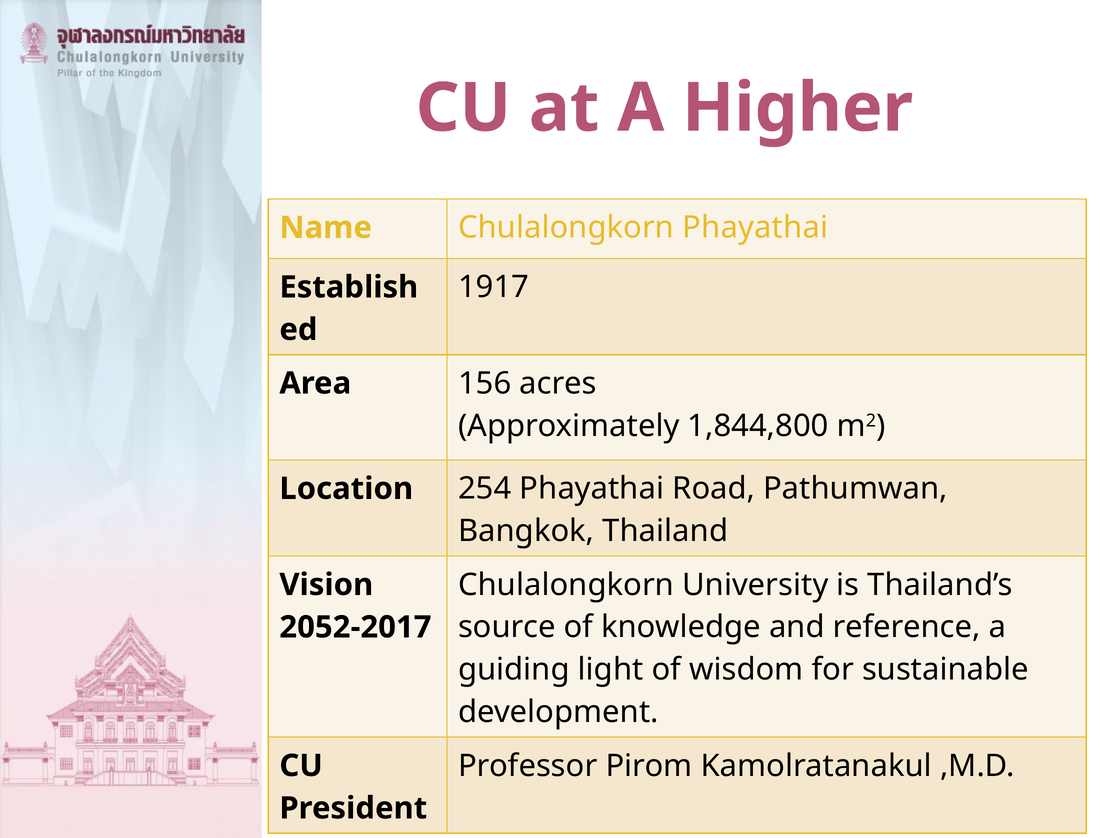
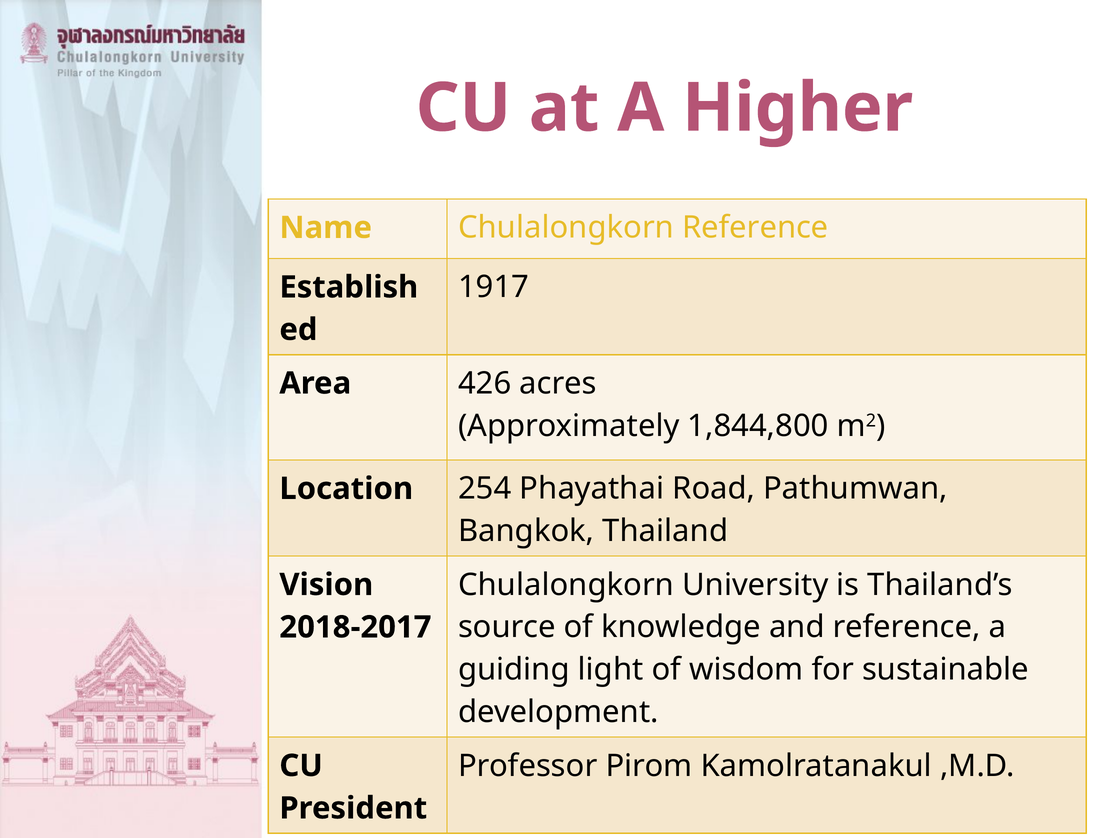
Chulalongkorn Phayathai: Phayathai -> Reference (755, 228)
156: 156 -> 426 (485, 383)
2052-2017: 2052-2017 -> 2018-2017 (355, 627)
